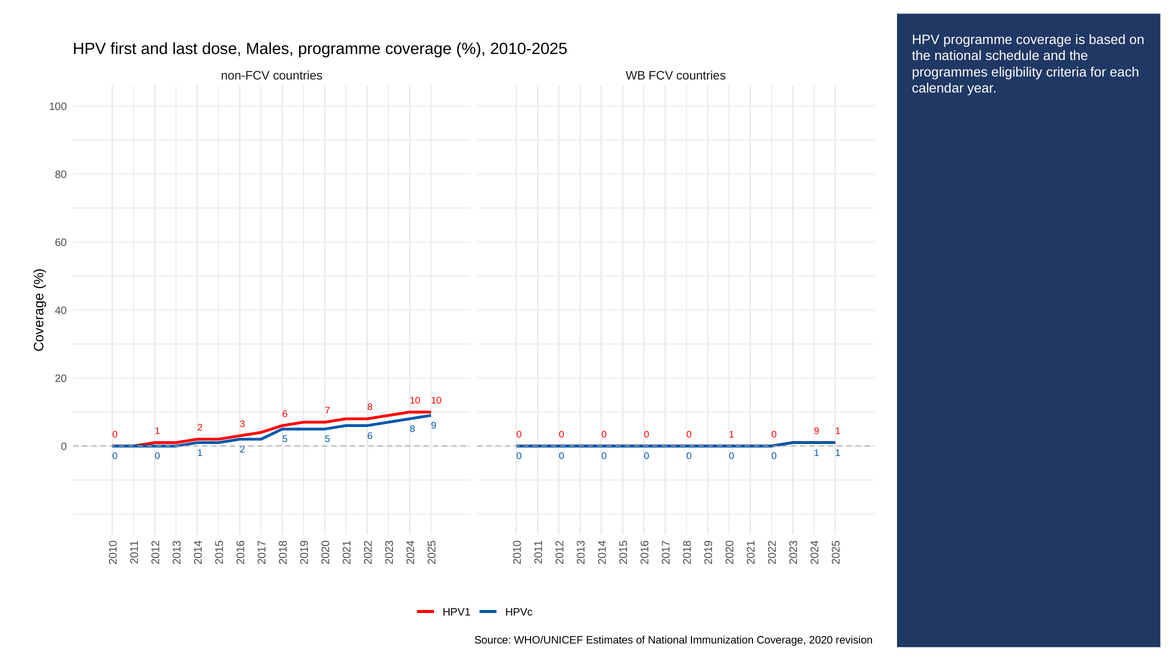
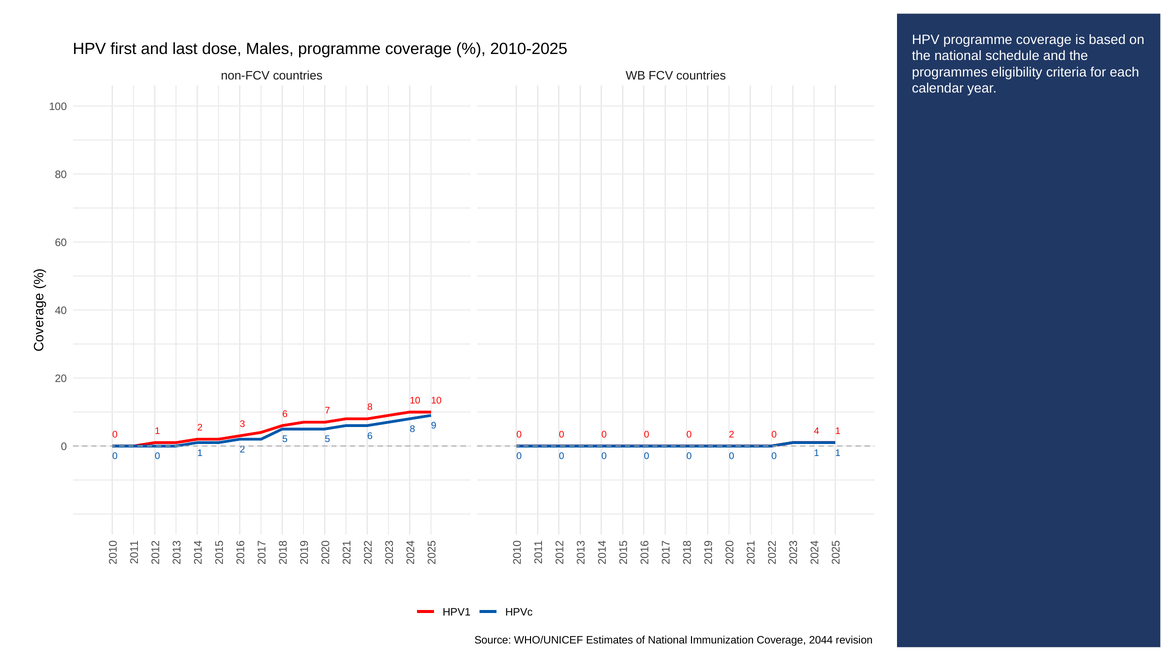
1: 1 -> 2 (732, 434)
0 9: 9 -> 4 (817, 431)
2020: 2020 -> 2044 (821, 640)
